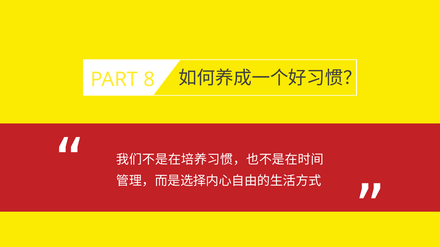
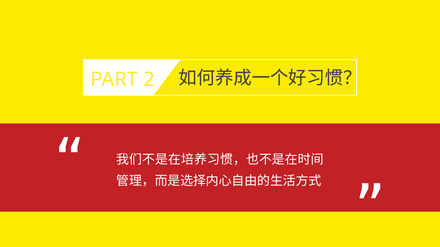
8: 8 -> 2 (149, 80)
